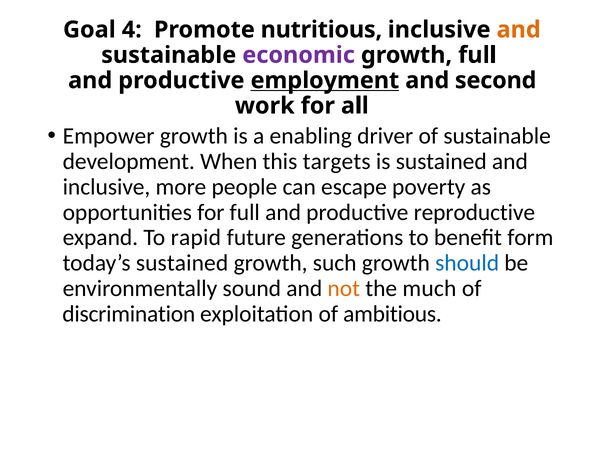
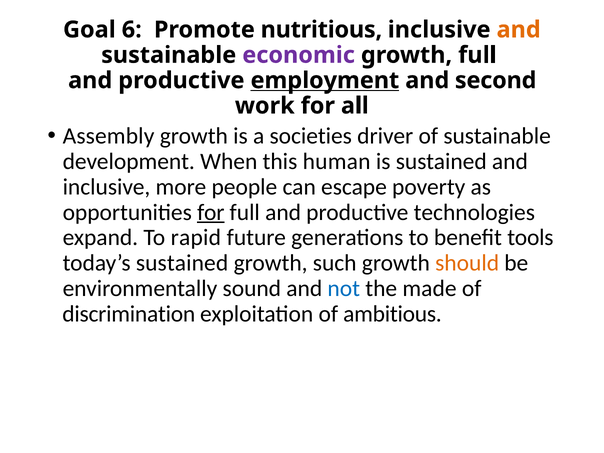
4: 4 -> 6 (132, 30)
Empower: Empower -> Assembly (109, 136)
enabling: enabling -> societies (311, 136)
targets: targets -> human (337, 162)
for underline: none -> present (211, 212)
reproductive: reproductive -> technologies (474, 212)
form: form -> tools (530, 238)
should colour: blue -> orange (467, 263)
not colour: orange -> blue (344, 288)
much: much -> made (430, 288)
